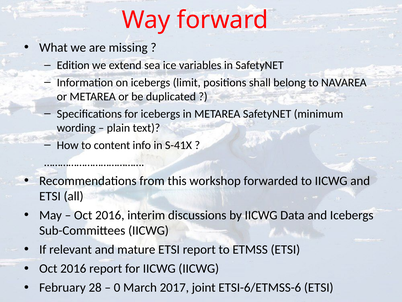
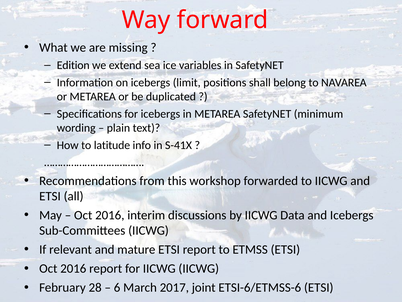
content: content -> latitude (112, 145)
0: 0 -> 6 (117, 287)
